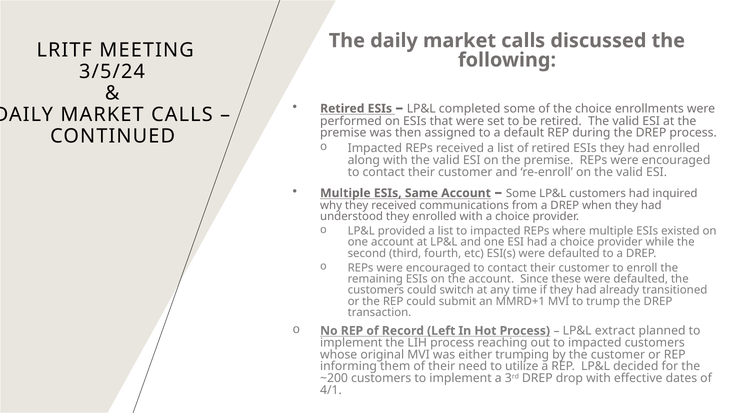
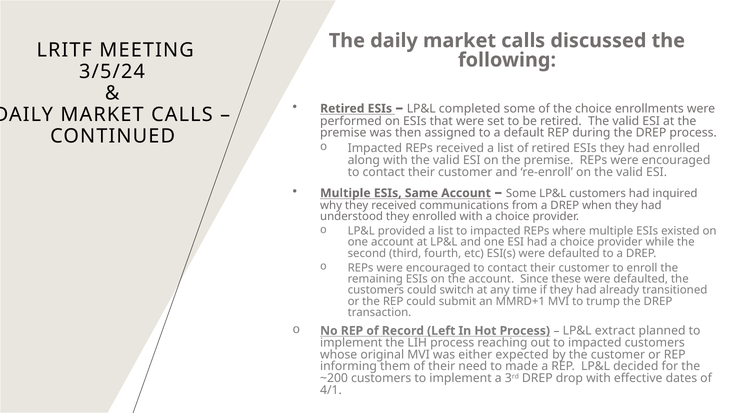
trumping: trumping -> expected (522, 354)
utilize: utilize -> made (522, 366)
